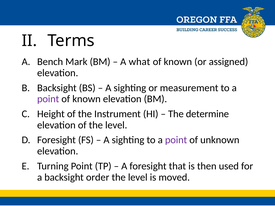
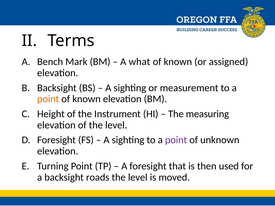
point colour: purple -> orange (48, 99)
determine: determine -> measuring (207, 114)
order: order -> roads (98, 177)
